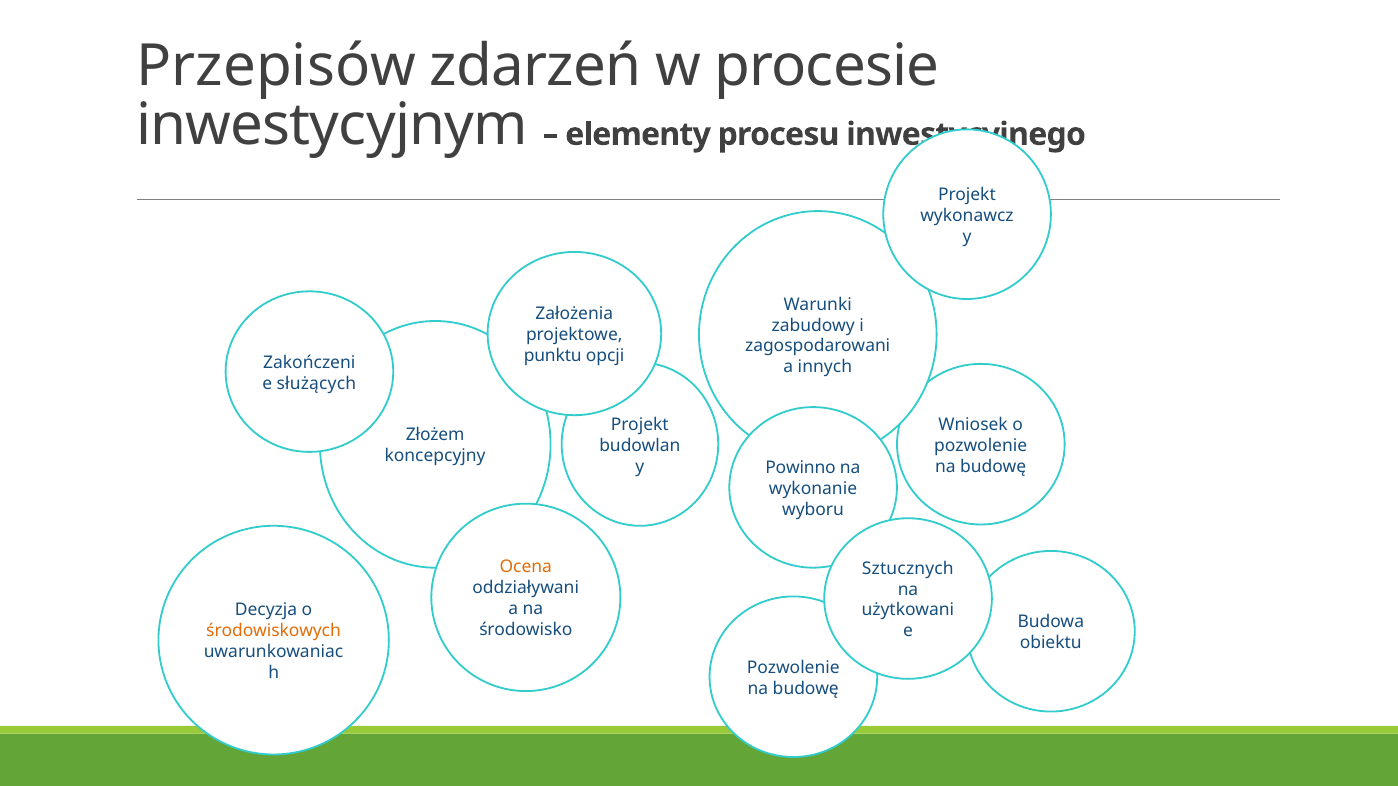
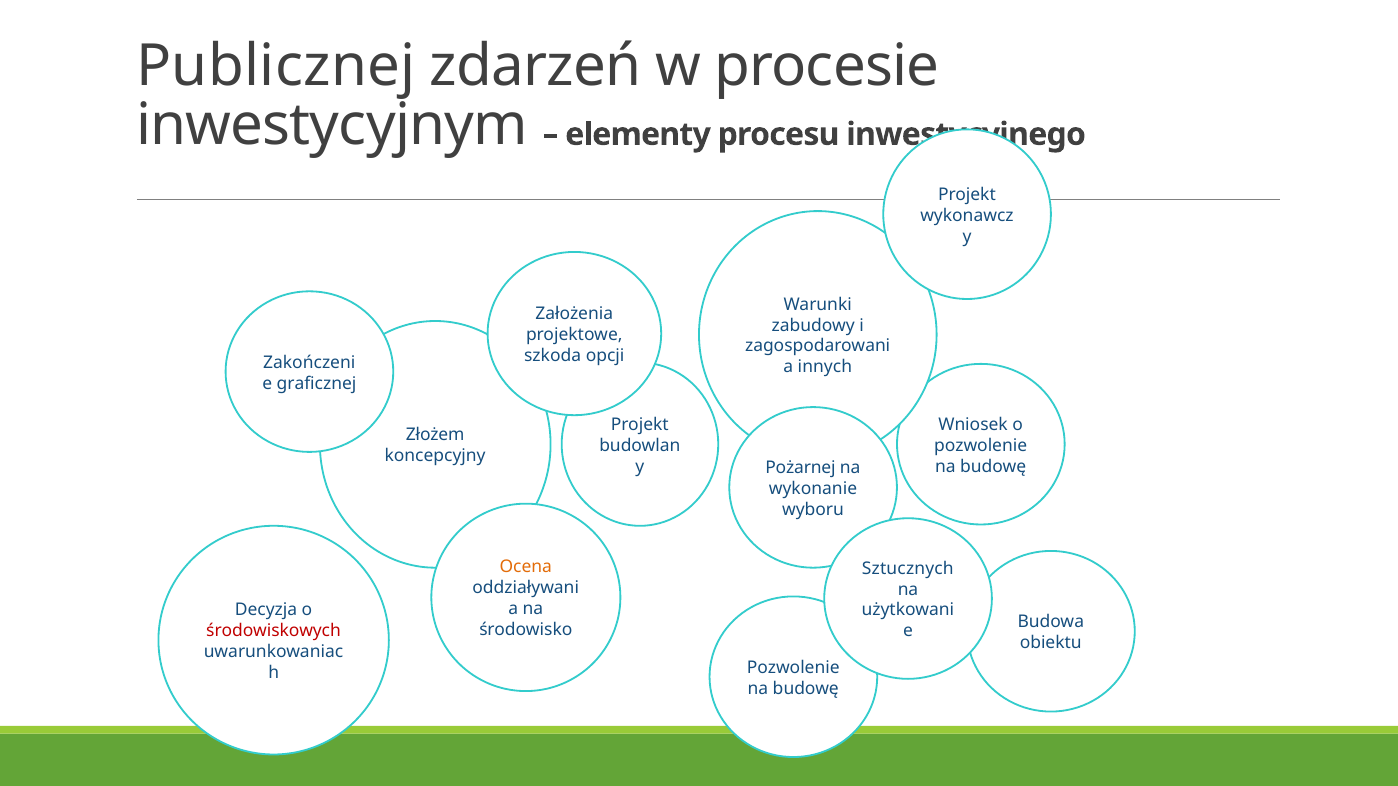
Przepisów: Przepisów -> Publicznej (276, 66)
punktu: punktu -> szkoda (553, 356)
służących: służących -> graficznej (316, 383)
Powinno: Powinno -> Pożarnej (800, 468)
środowiskowych colour: orange -> red (274, 631)
